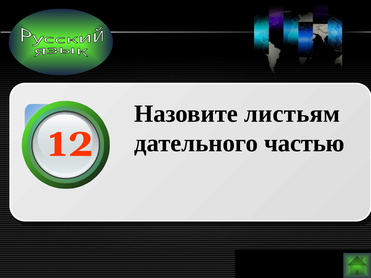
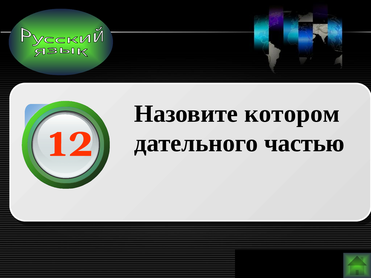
листьям: листьям -> котором (292, 114)
